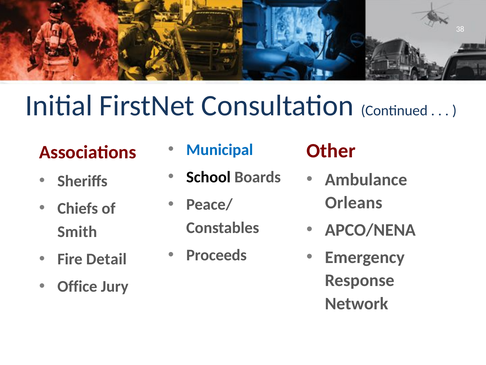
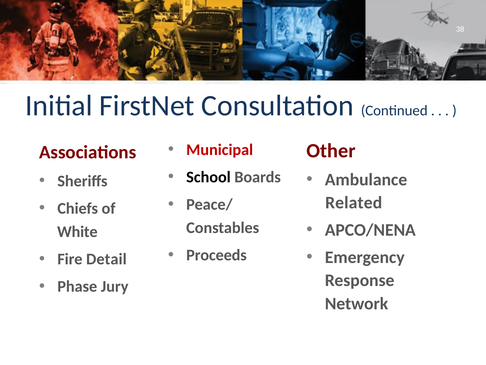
Municipal colour: blue -> red (220, 149)
Orleans: Orleans -> Related (354, 203)
Smith: Smith -> White (77, 231)
Office: Office -> Phase (77, 286)
